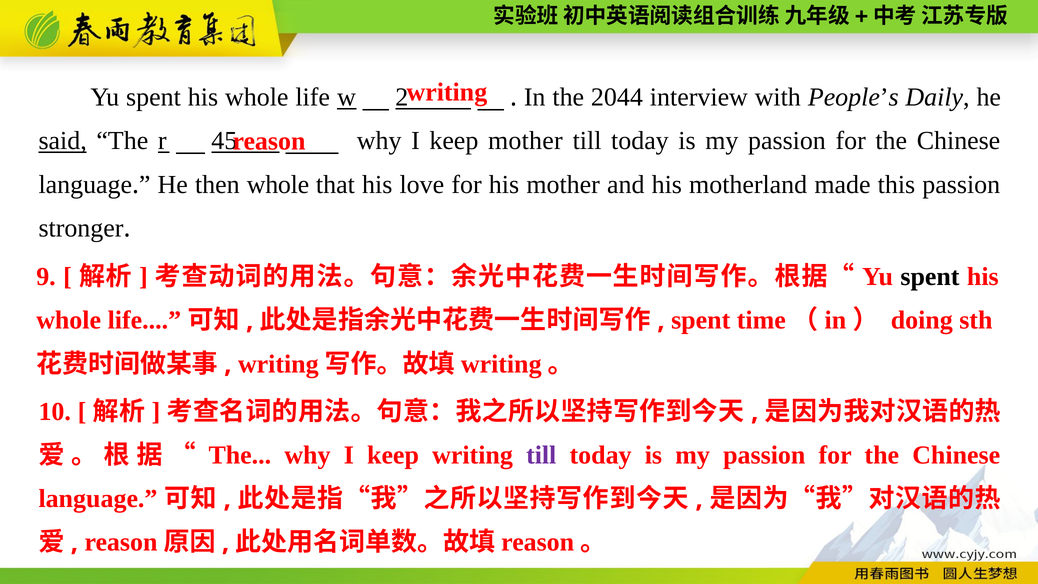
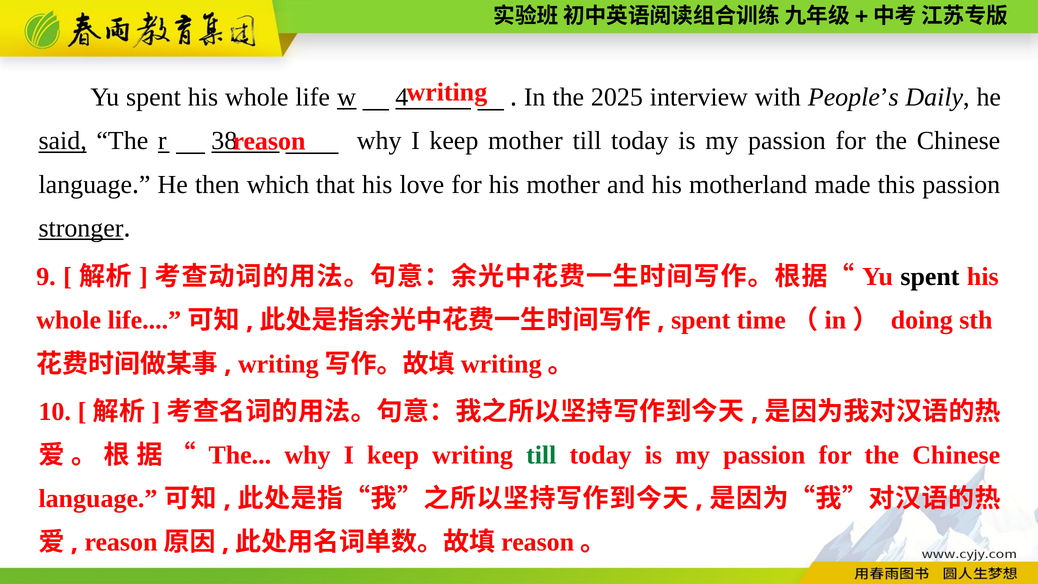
2: 2 -> 4 (402, 97)
2044: 2044 -> 2025 (617, 97)
45: 45 -> 38 (224, 141)
then whole: whole -> which (278, 184)
stronger underline: none -> present (81, 228)
till colour: purple -> green (541, 455)
